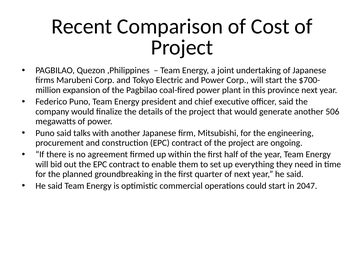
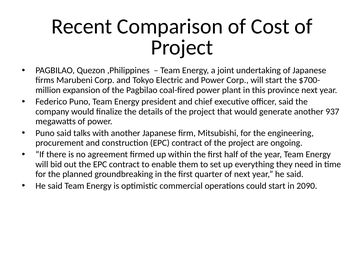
506: 506 -> 937 (332, 112)
2047: 2047 -> 2090 (307, 186)
